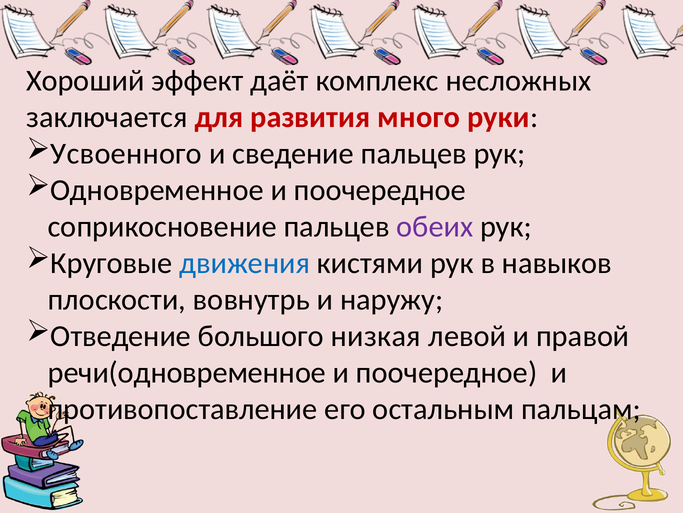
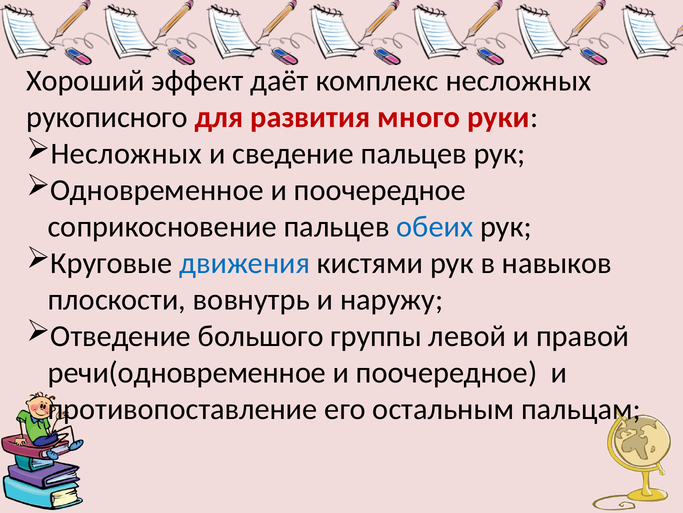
заключается: заключается -> рукописного (107, 117)
Усвоенного: Усвоенного -> Несложных (126, 154)
обеих colour: purple -> blue (435, 227)
низкая: низкая -> группы (376, 336)
